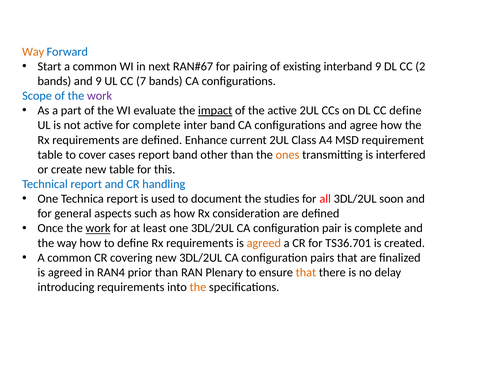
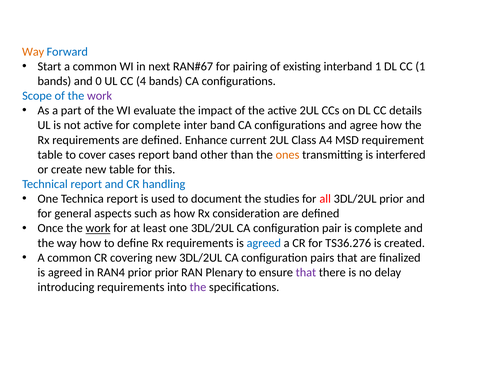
interband 9: 9 -> 1 (378, 66)
CC 2: 2 -> 1 (420, 66)
and 9: 9 -> 0 (99, 81)
7: 7 -> 4 (141, 81)
impact underline: present -> none (215, 111)
CC define: define -> details (406, 111)
3DL/2UL soon: soon -> prior (391, 199)
agreed colour: orange -> blue (264, 243)
TS36.701: TS36.701 -> TS36.276 (348, 243)
prior than: than -> prior (167, 273)
that colour: orange -> purple (306, 273)
the colour: orange -> purple (198, 287)
